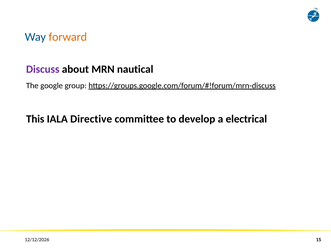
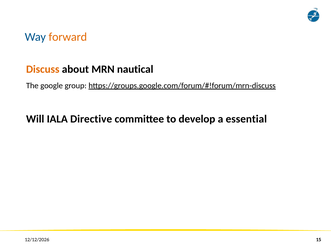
Discuss colour: purple -> orange (43, 69)
This: This -> Will (35, 119)
electrical: electrical -> essential (246, 119)
